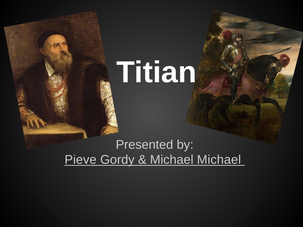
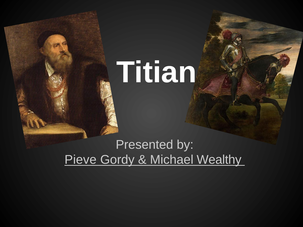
Michael Michael: Michael -> Wealthy (219, 160)
